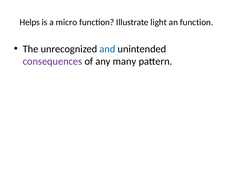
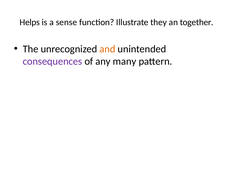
micro: micro -> sense (66, 22)
light: light -> they (159, 22)
an function: function -> together (197, 22)
and colour: blue -> orange (107, 49)
